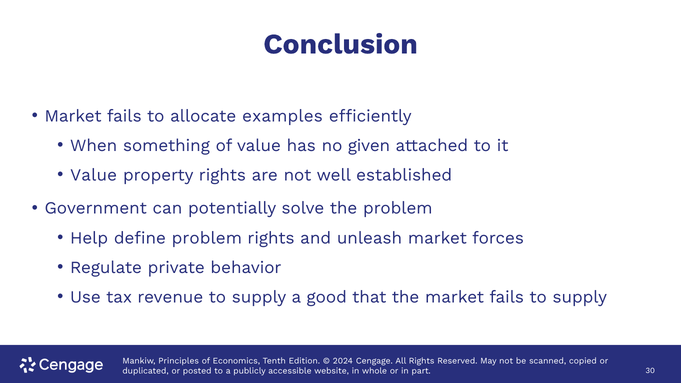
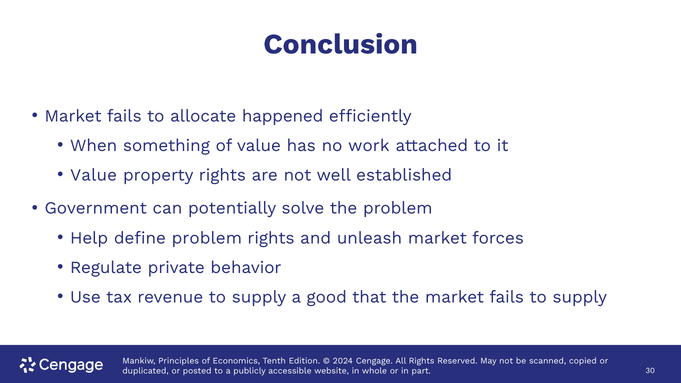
examples: examples -> happened (283, 116)
given: given -> work (369, 146)
